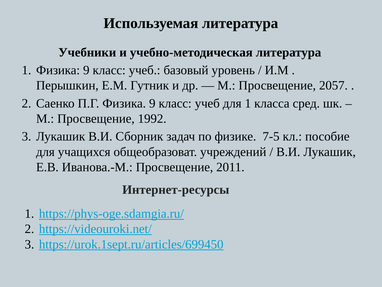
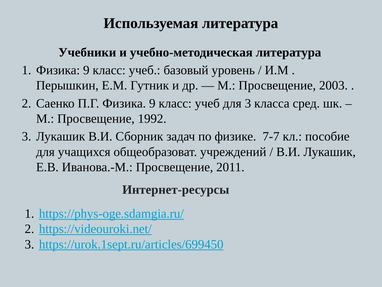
2057: 2057 -> 2003 (333, 85)
для 1: 1 -> 3 (248, 103)
7-5: 7-5 -> 7-7 (271, 136)
